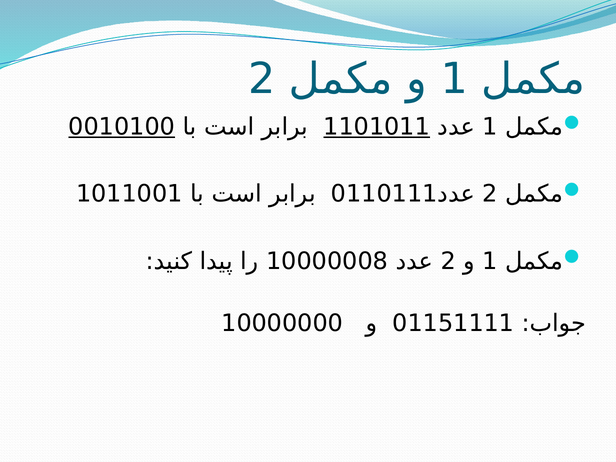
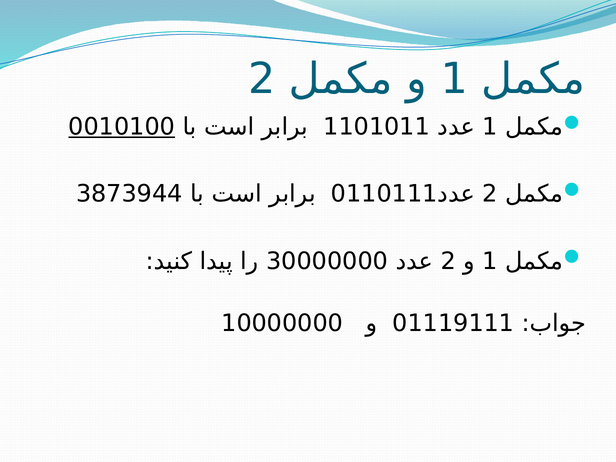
1101011 underline: present -> none (377, 127)
1011001: 1011001 -> 3873944 (129, 194)
10000008: 10000008 -> 30000000 (327, 261)
01151111: 01151111 -> 01119111 (453, 323)
